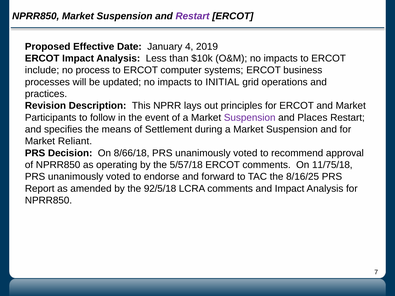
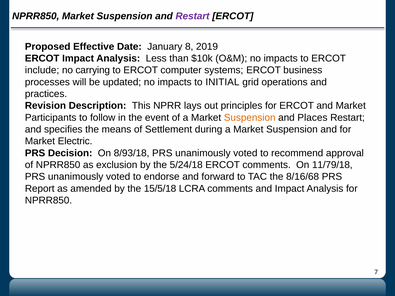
4: 4 -> 8 (189, 47)
process: process -> carrying (93, 70)
Suspension colour: purple -> orange (250, 118)
Reliant: Reliant -> Electric (75, 141)
8/66/18: 8/66/18 -> 8/93/18 (132, 153)
operating: operating -> exclusion (117, 165)
5/57/18: 5/57/18 -> 5/24/18 (186, 165)
11/75/18: 11/75/18 -> 11/79/18 (332, 165)
8/16/25: 8/16/25 -> 8/16/68 (303, 177)
92/5/18: 92/5/18 -> 15/5/18 (160, 189)
